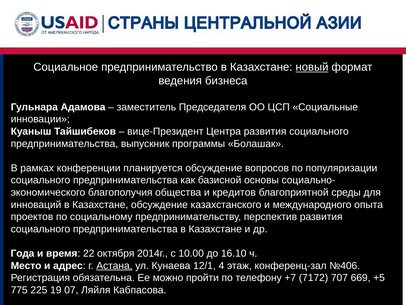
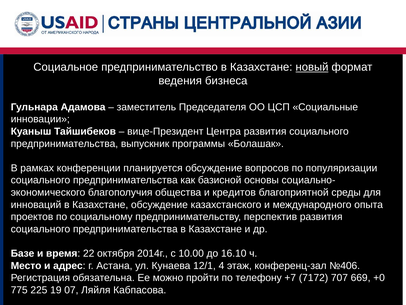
Года: Года -> Базе (22, 253)
Астана underline: present -> none (114, 265)
+5: +5 -> +0 (379, 277)
